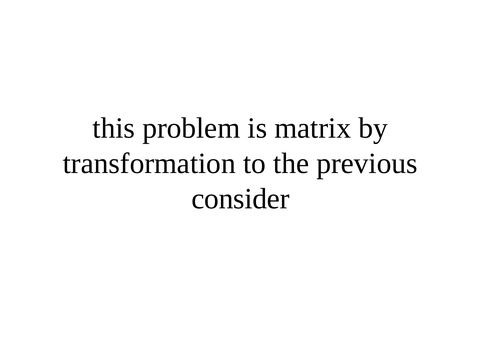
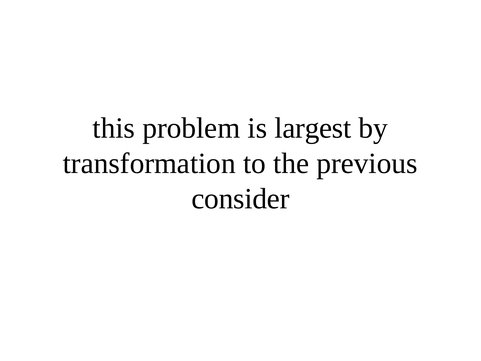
matrix: matrix -> largest (313, 128)
